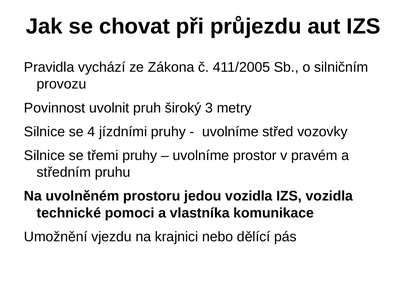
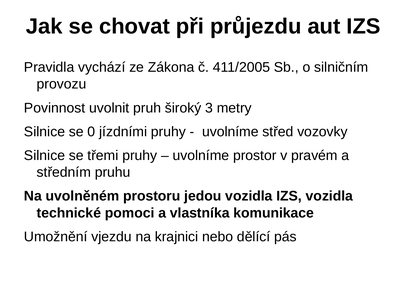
4: 4 -> 0 (91, 132)
